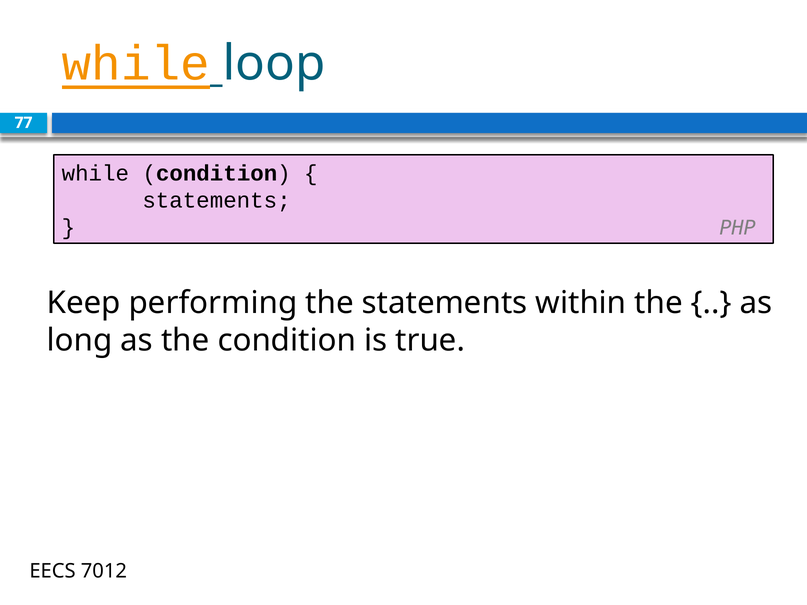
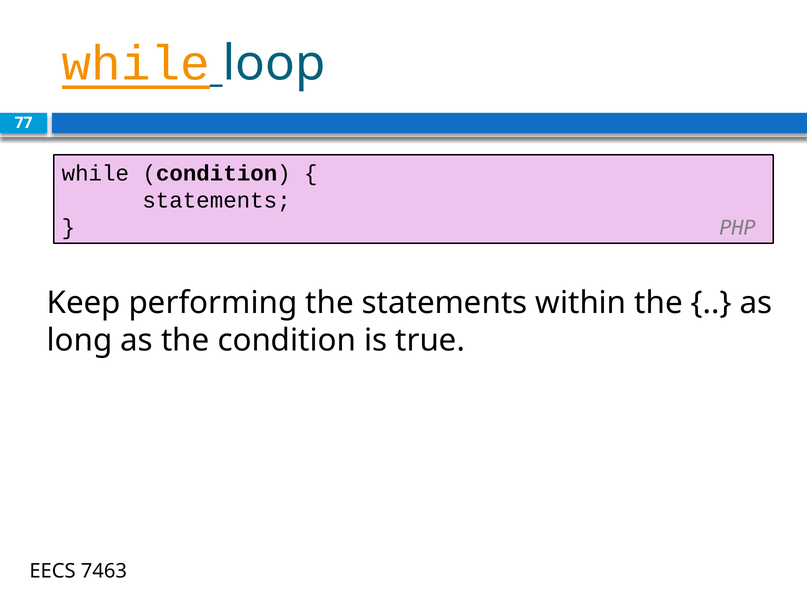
7012: 7012 -> 7463 (104, 571)
